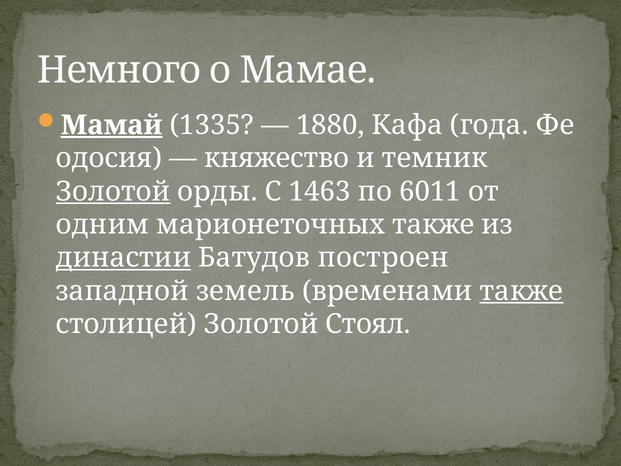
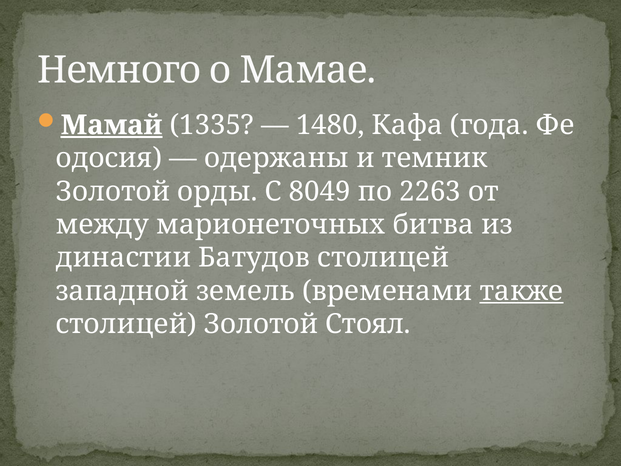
1880: 1880 -> 1480 (330, 125)
княжество: княжество -> одержаны (277, 158)
Золотой underline: present -> none (113, 191)
1463: 1463 -> 8049 (320, 191)
6011: 6011 -> 2263 (430, 191)
одним: одним -> между (102, 225)
марионеточных также: также -> битва (433, 225)
династии underline: present -> none (123, 258)
Батудов построен: построен -> столицей (383, 258)
